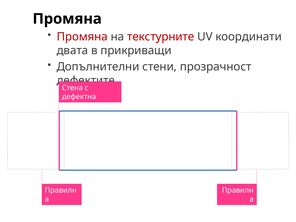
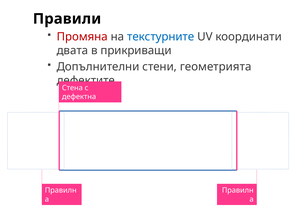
Промяна: Промяна -> Правили (67, 19)
текстурните colour: red -> blue (161, 37)
прозрачност: прозрачност -> геометрията (216, 67)
